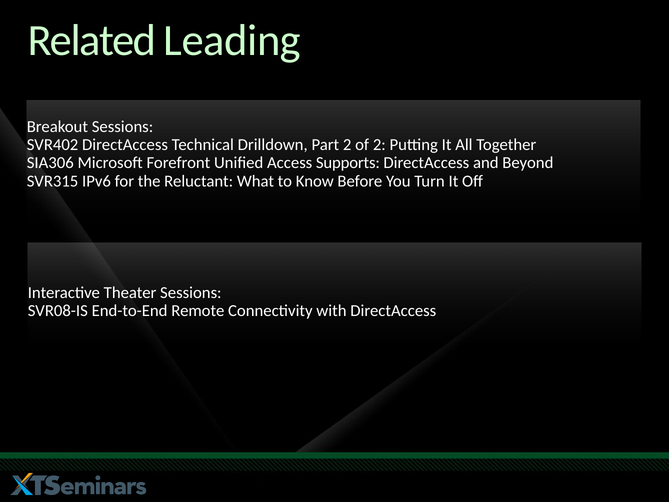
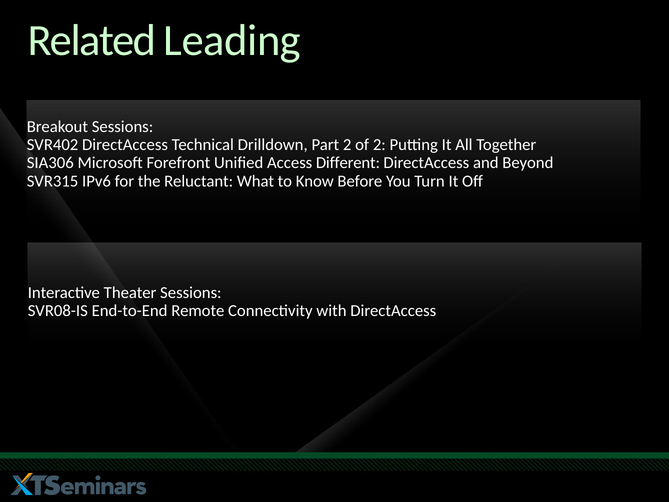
Supports: Supports -> Different (348, 163)
